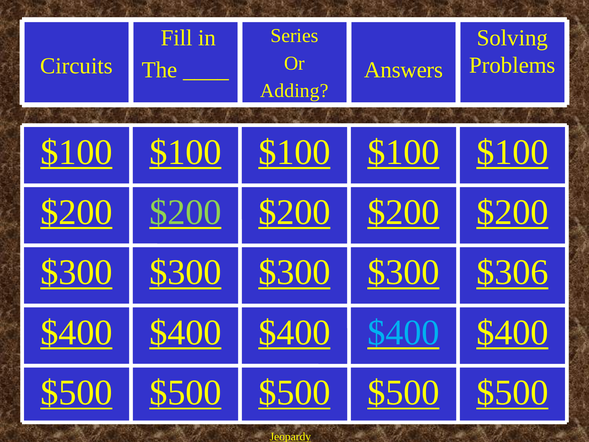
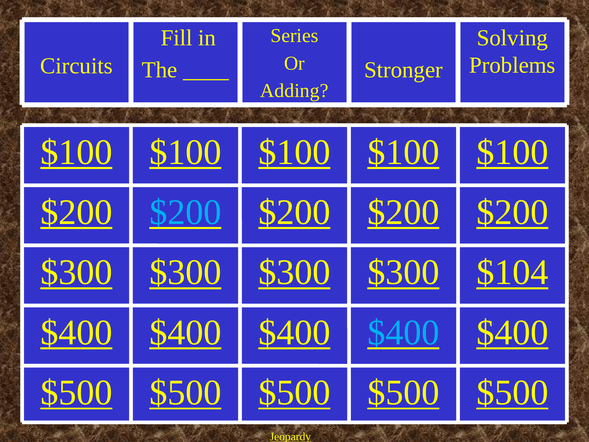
Answers: Answers -> Stronger (403, 70)
$200 colour: light green -> light blue (185, 212)
$306: $306 -> $104 (512, 272)
